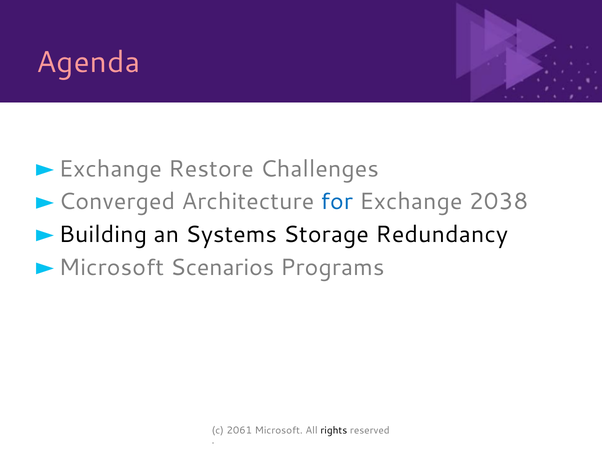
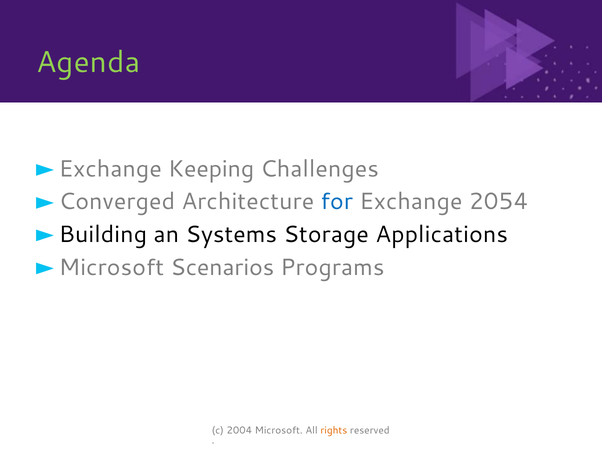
Agenda colour: pink -> light green (88, 62)
Restore: Restore -> Keeping (211, 169)
2038: 2038 -> 2054 (499, 201)
Redundancy: Redundancy -> Applications (442, 234)
2061: 2061 -> 2004 (239, 430)
rights colour: black -> orange (334, 430)
